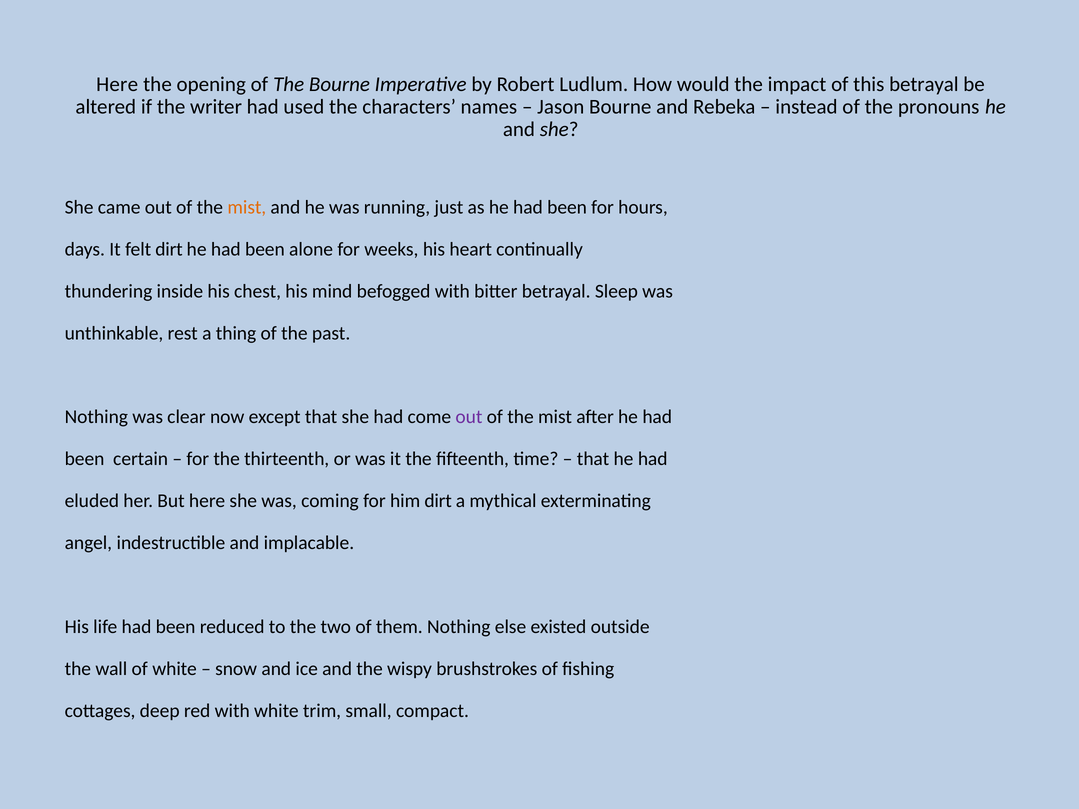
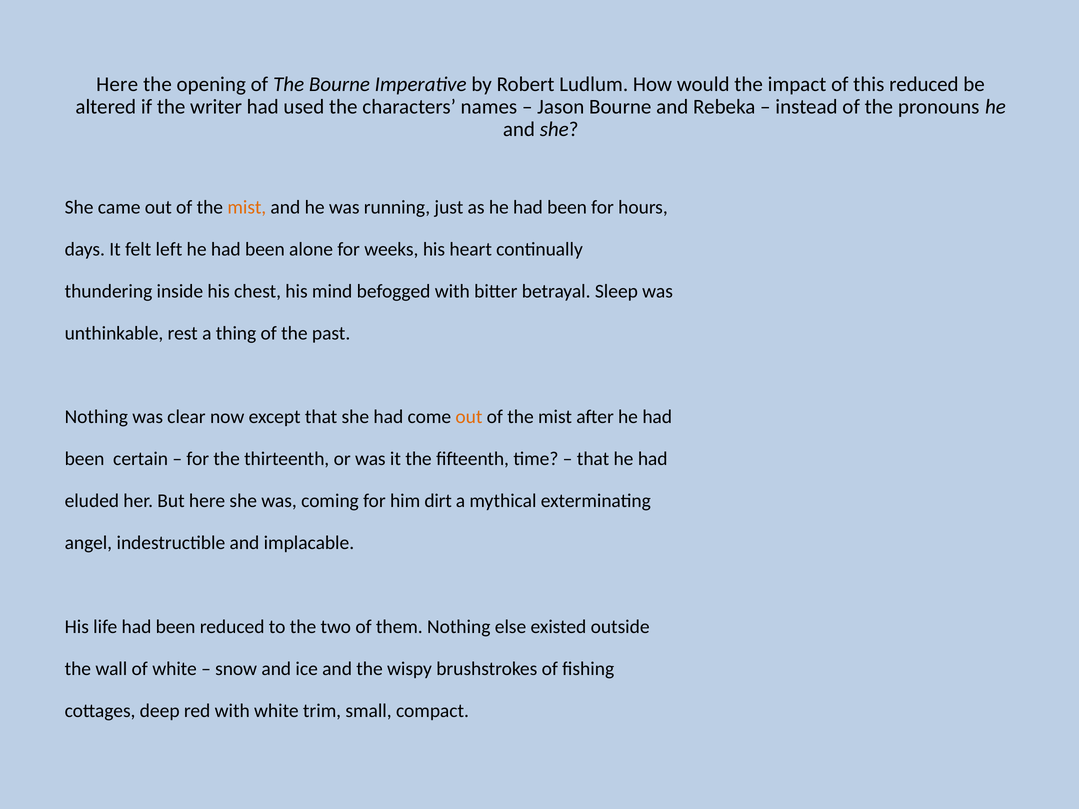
this betrayal: betrayal -> reduced (924, 84)
felt dirt: dirt -> left (169, 249)
out colour: purple -> orange (469, 417)
